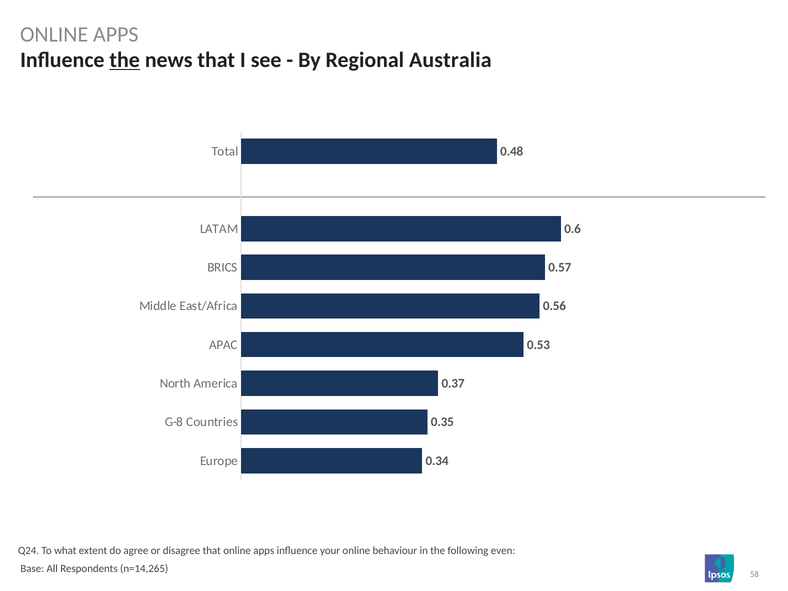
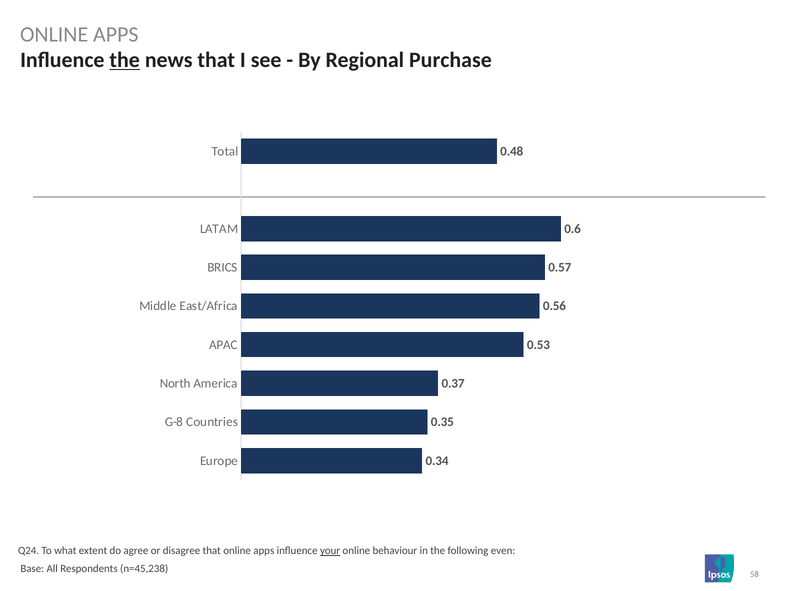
Australia: Australia -> Purchase (450, 60)
your underline: none -> present (330, 551)
n=14,265: n=14,265 -> n=45,238 (144, 569)
